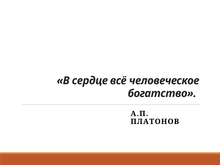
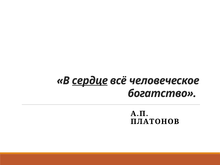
сердце underline: none -> present (90, 81)
